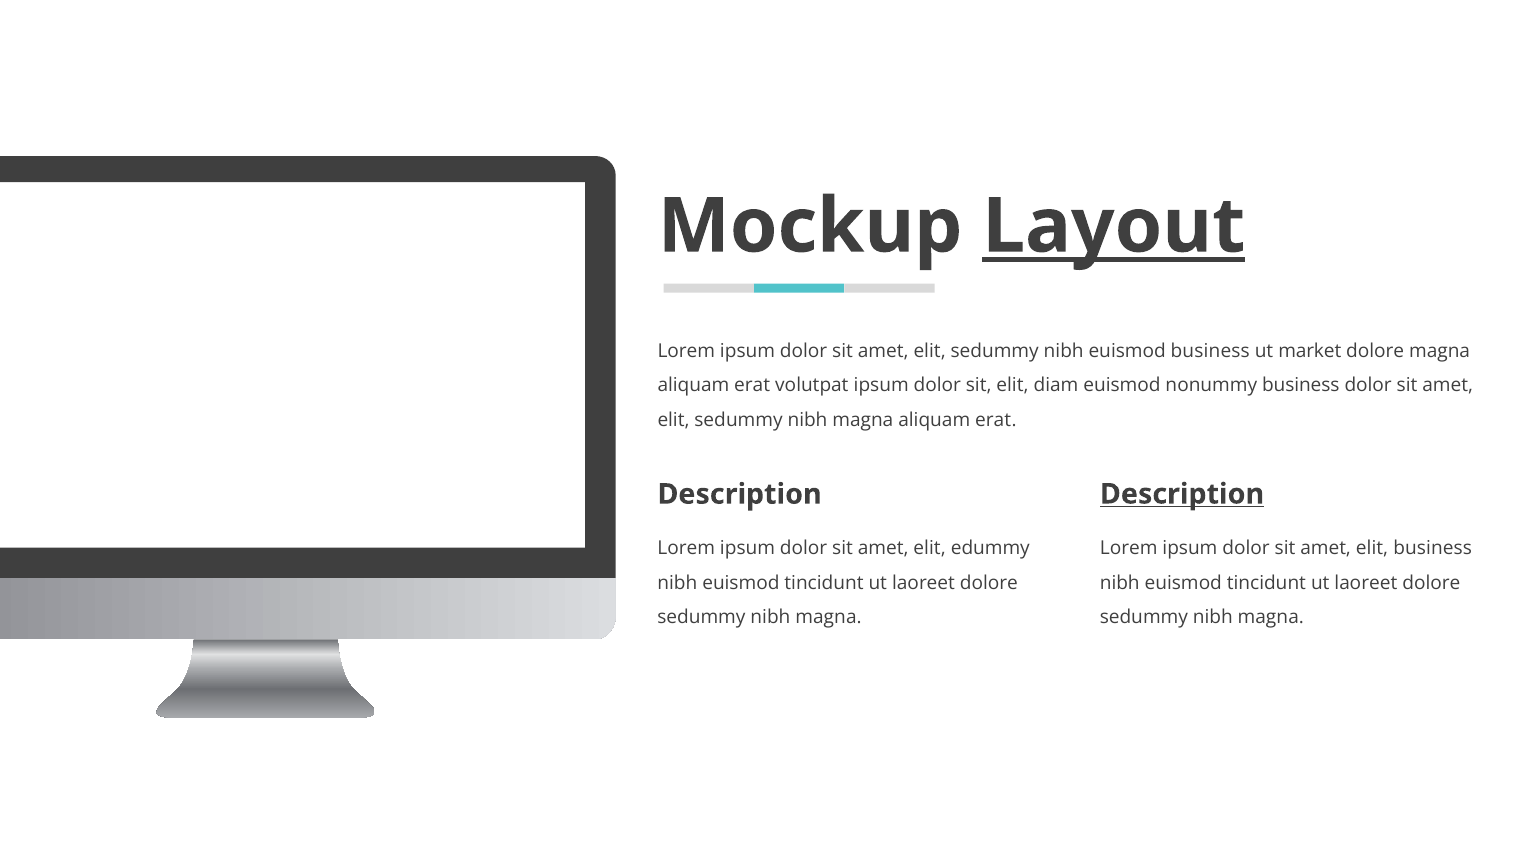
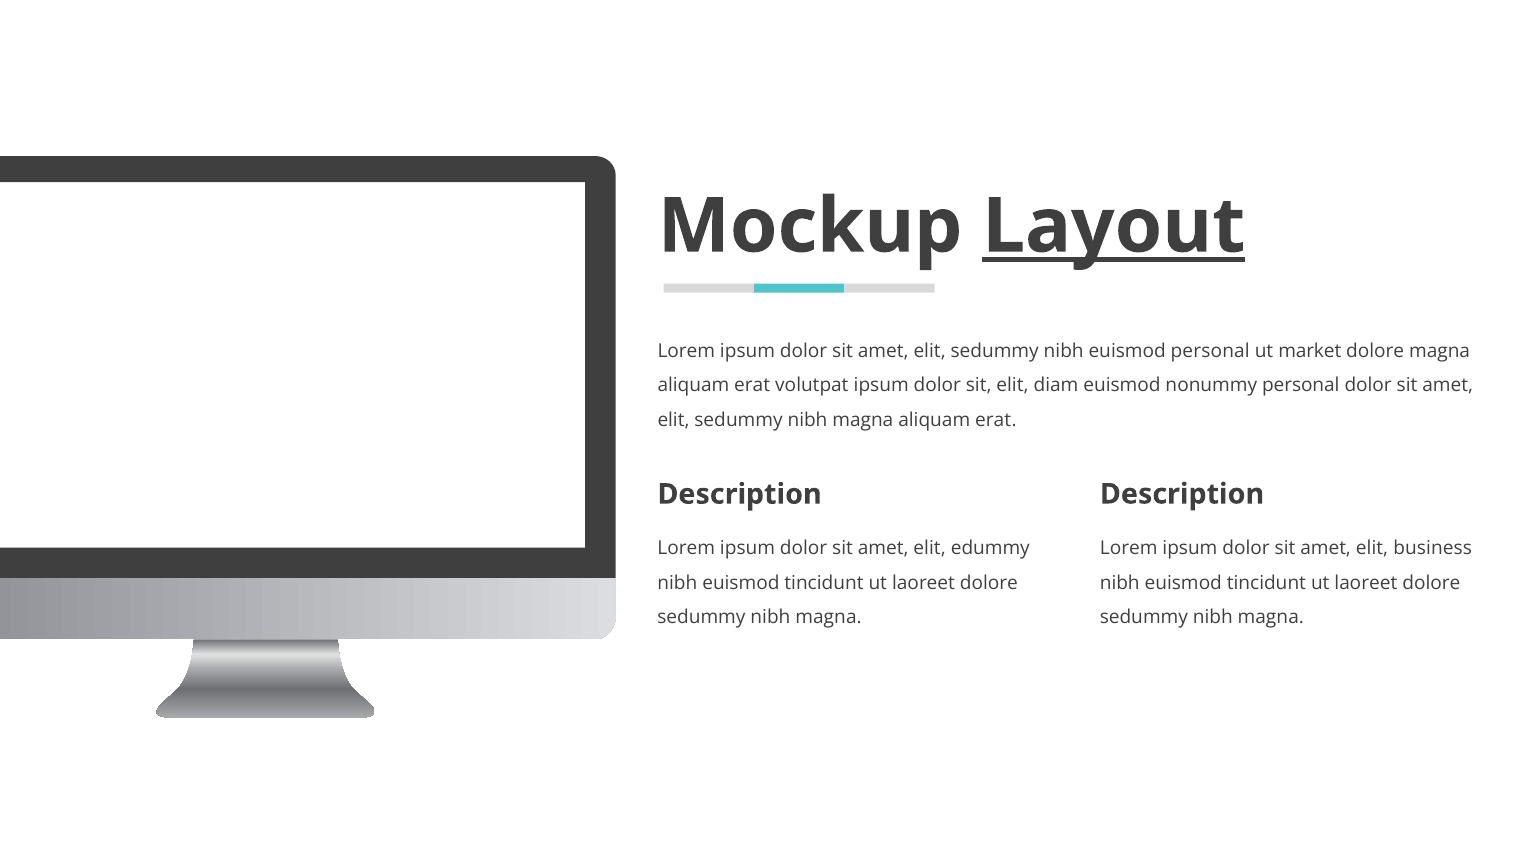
euismod business: business -> personal (1210, 351)
nonummy business: business -> personal (1301, 386)
Description underline: present -> none (1182, 494)
